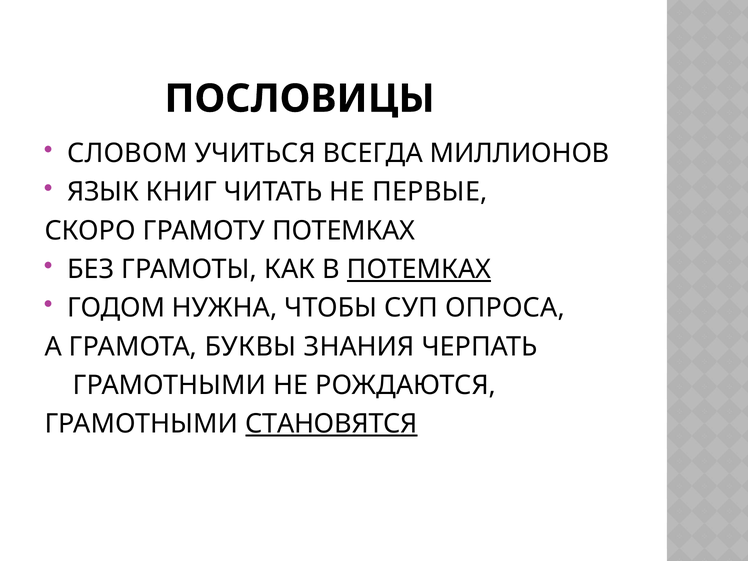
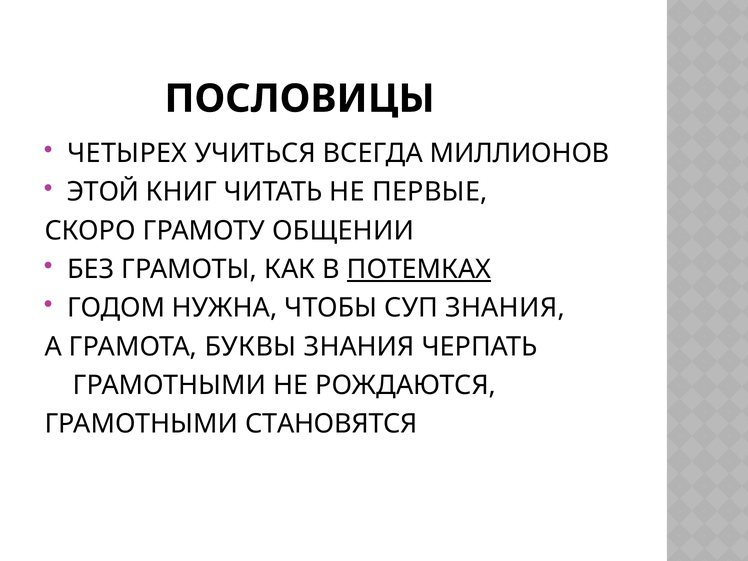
СЛОВОМ: СЛОВОМ -> ЧЕТЫРЕХ (127, 153)
ЯЗЫК: ЯЗЫК -> ЭТОЙ (103, 192)
ГРАМОТУ ПОТЕМКАХ: ПОТЕМКАХ -> ОБЩЕНИИ (343, 231)
СУП ОПРОСА: ОПРОСА -> ЗНАНИЯ (505, 308)
СТАНОВЯТСЯ underline: present -> none (331, 424)
